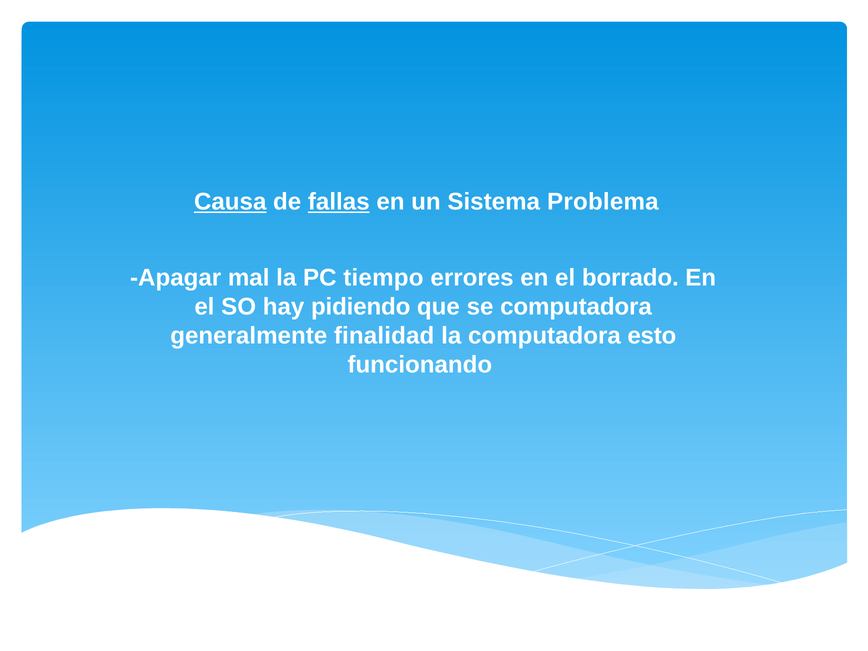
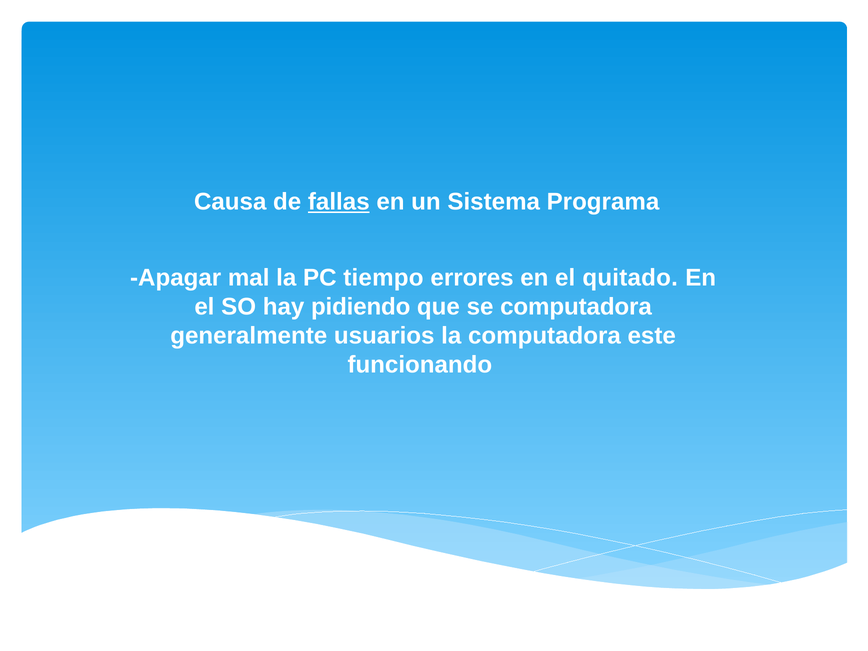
Causa underline: present -> none (230, 202)
Problema: Problema -> Programa (603, 202)
borrado: borrado -> quitado (630, 278)
finalidad: finalidad -> usuarios (384, 336)
esto: esto -> este (652, 336)
